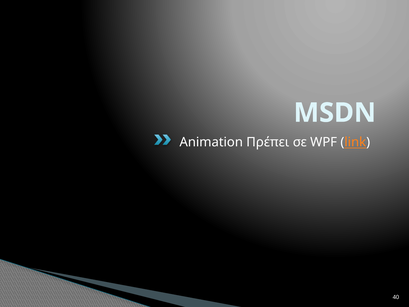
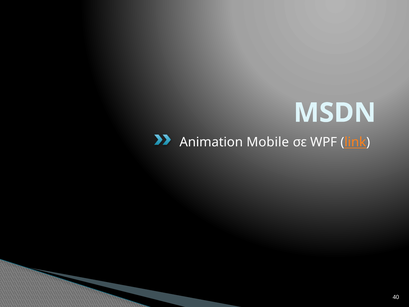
Πρέπει: Πρέπει -> Mobile (268, 142)
